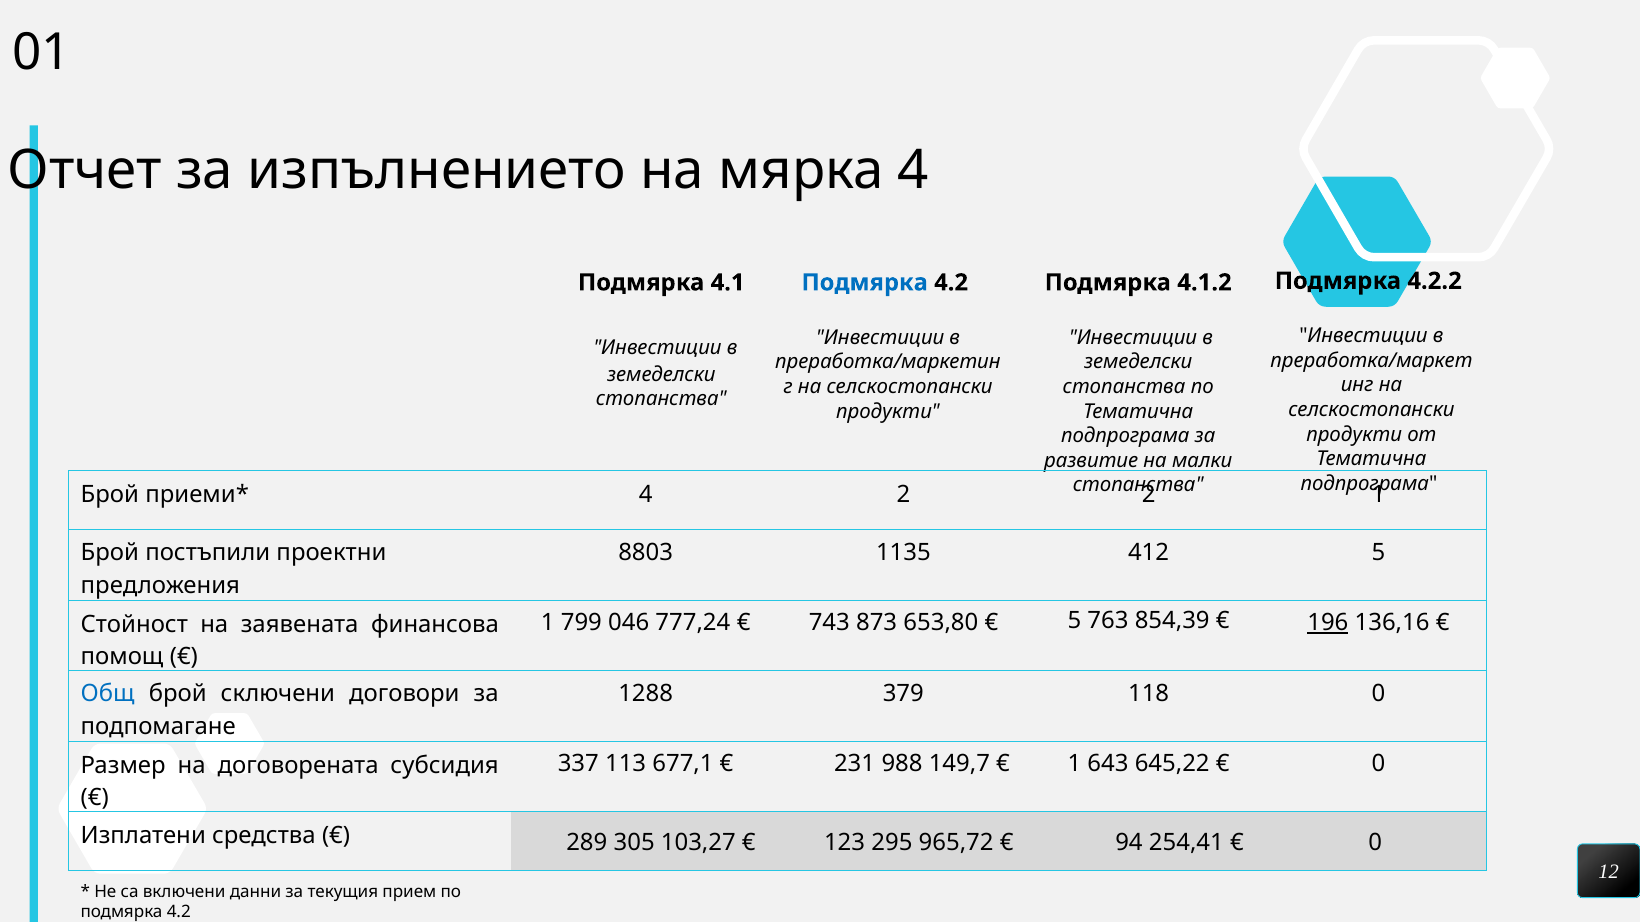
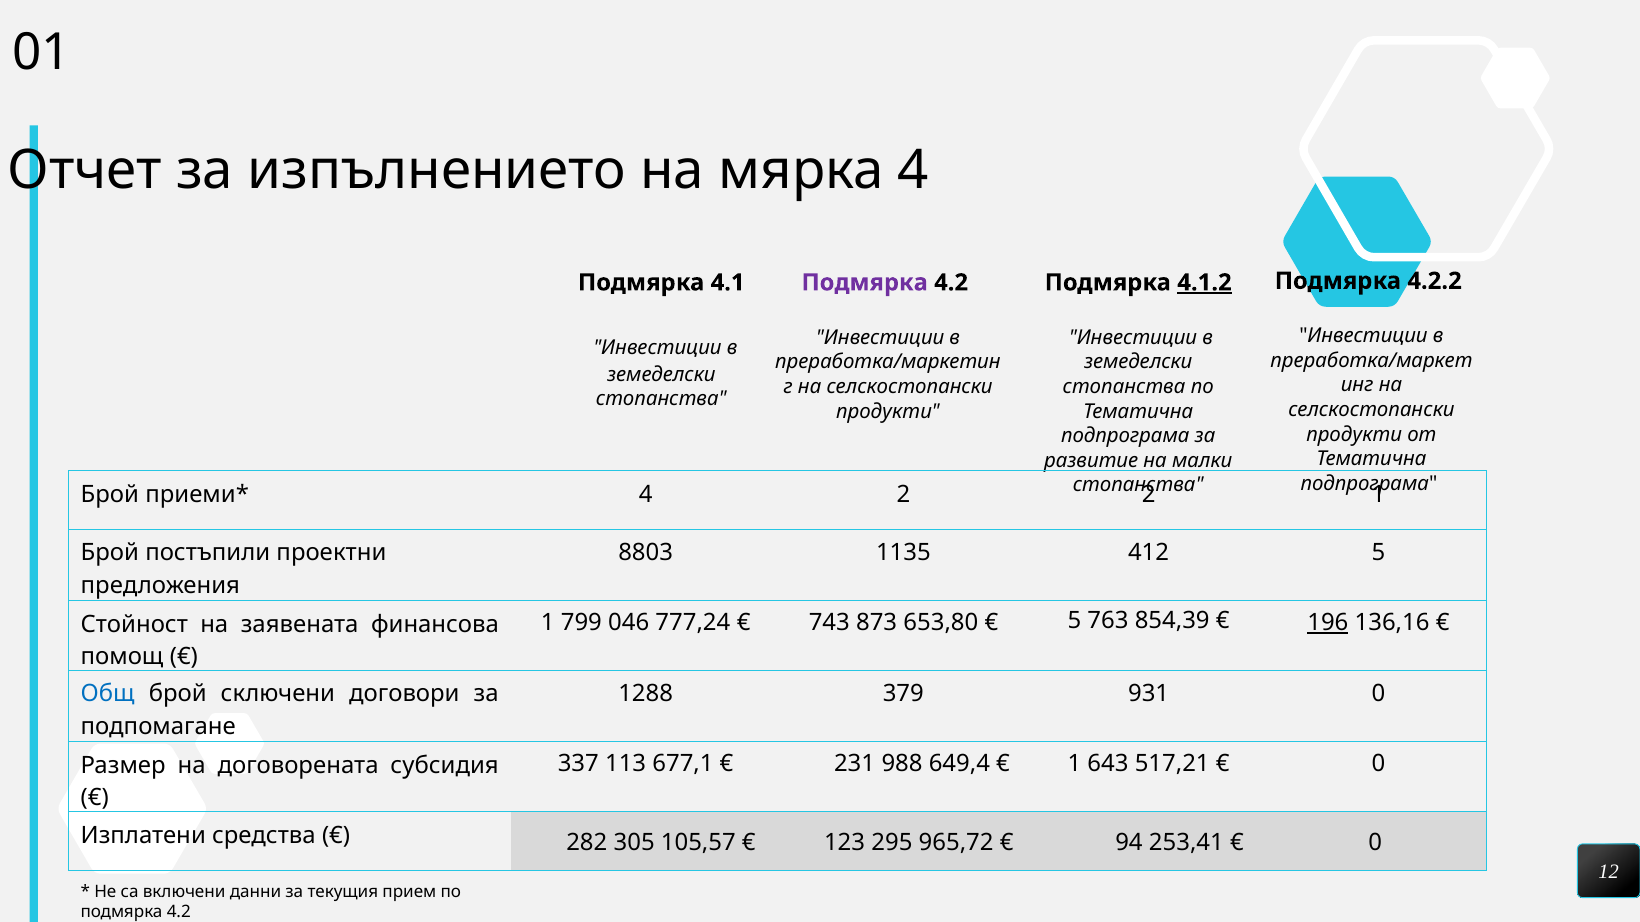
Подмярка colour: blue -> purple (865, 283)
4.1.2 underline: none -> present (1205, 283)
118: 118 -> 931 (1149, 694)
149,7: 149,7 -> 649,4 (959, 764)
645,22: 645,22 -> 517,21 (1172, 764)
289: 289 -> 282 (587, 843)
103,27: 103,27 -> 105,57 (698, 843)
254,41: 254,41 -> 253,41 (1186, 843)
